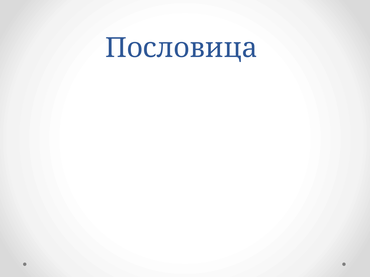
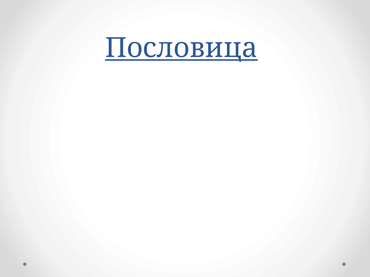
Пословица underline: none -> present (181, 48)
